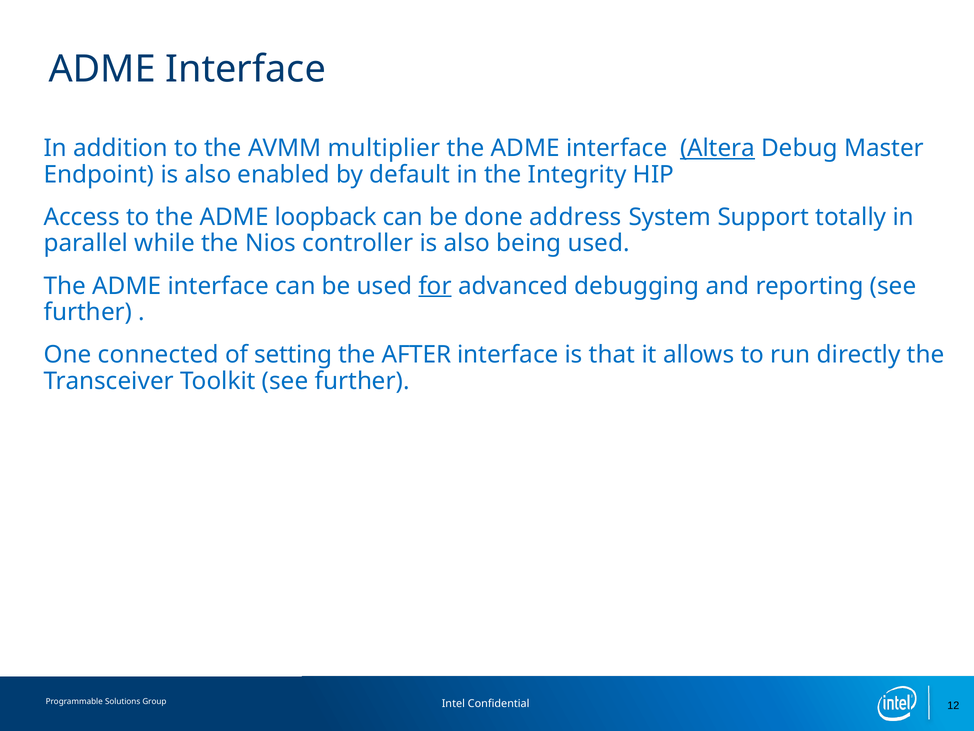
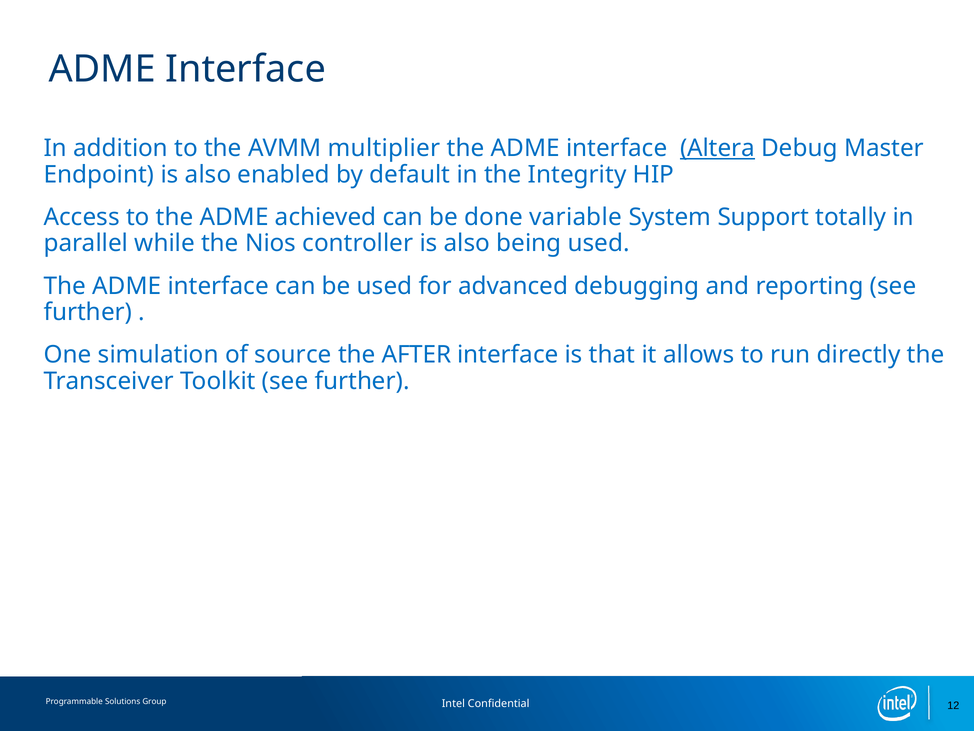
loopback: loopback -> achieved (326, 217)
address: address -> variable (576, 217)
for underline: present -> none (435, 286)
connected: connected -> simulation (158, 355)
setting: setting -> source (293, 355)
